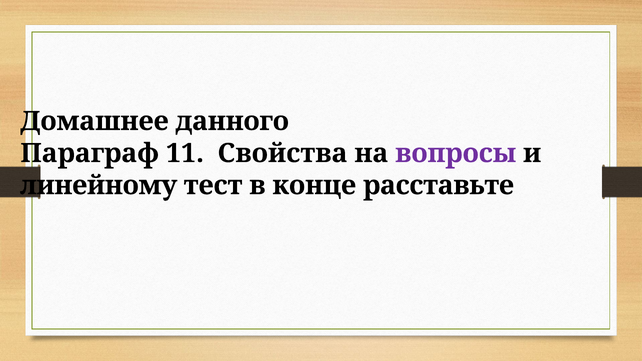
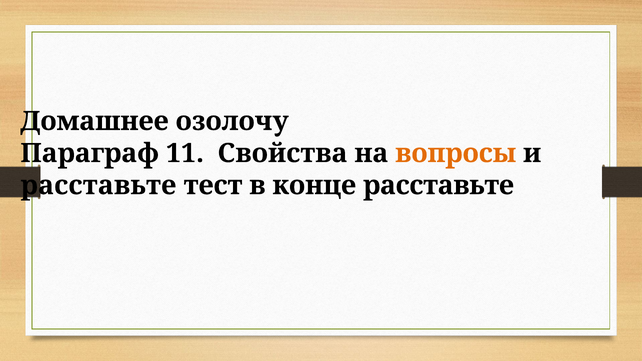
данного: данного -> озолочу (232, 121)
вопросы colour: purple -> orange (456, 153)
линейному: линейному -> расставьте (98, 185)
